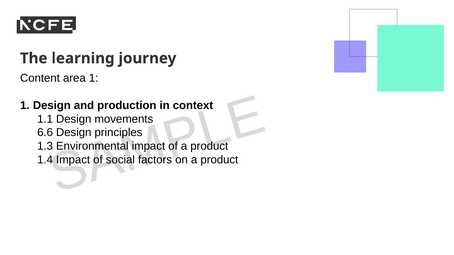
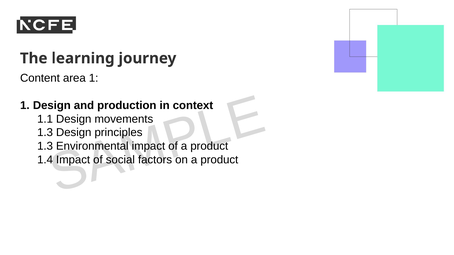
6.6: 6.6 -> 1.3 (45, 133)
